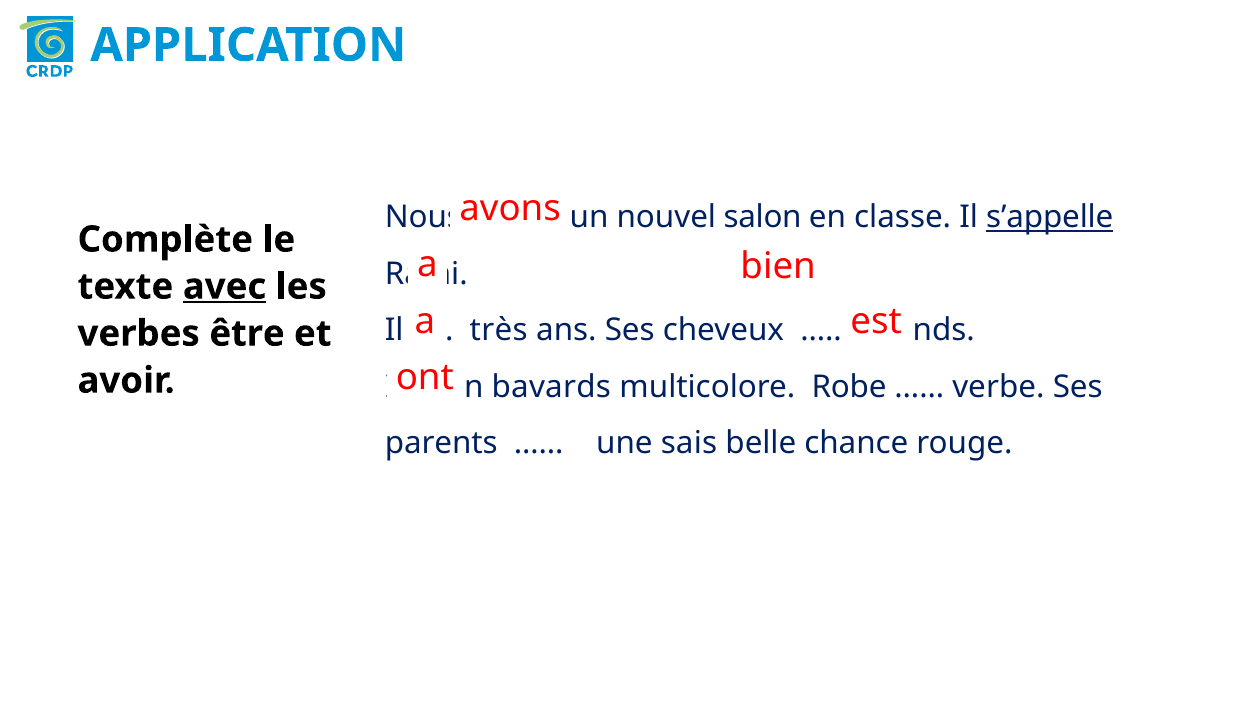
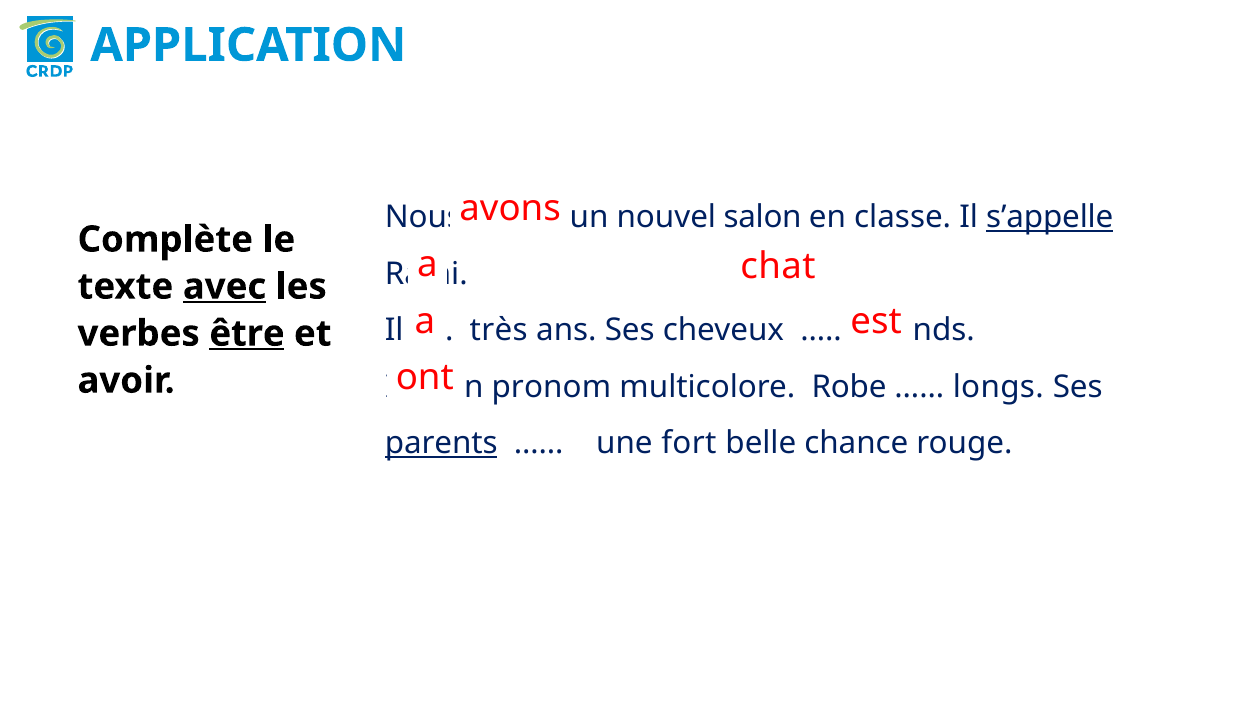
bien: bien -> chat (778, 266)
être underline: none -> present (247, 334)
bavards: bavards -> pronom (551, 387)
verbe: verbe -> longs (998, 387)
parents underline: none -> present (441, 443)
sais: sais -> fort (689, 443)
